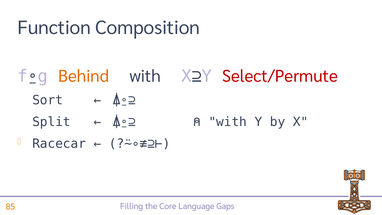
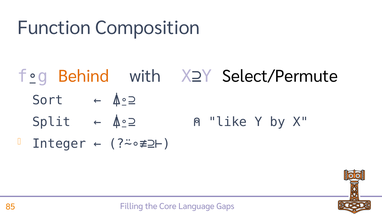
Select/Permute colour: red -> black (280, 76)
with: with -> like (228, 122)
Racecar: Racecar -> Integer (59, 143)
